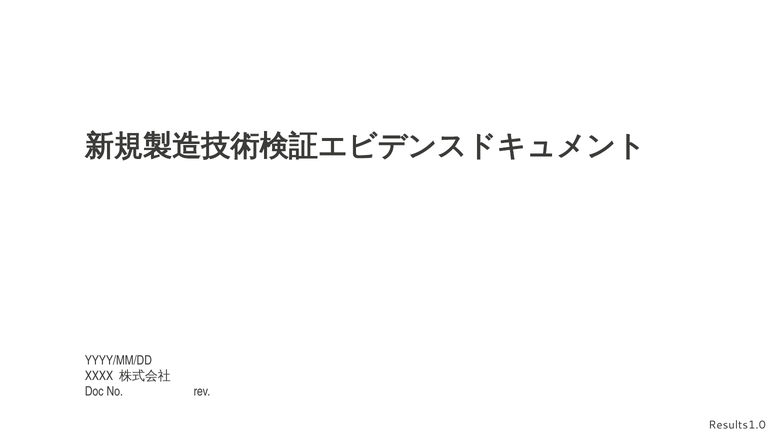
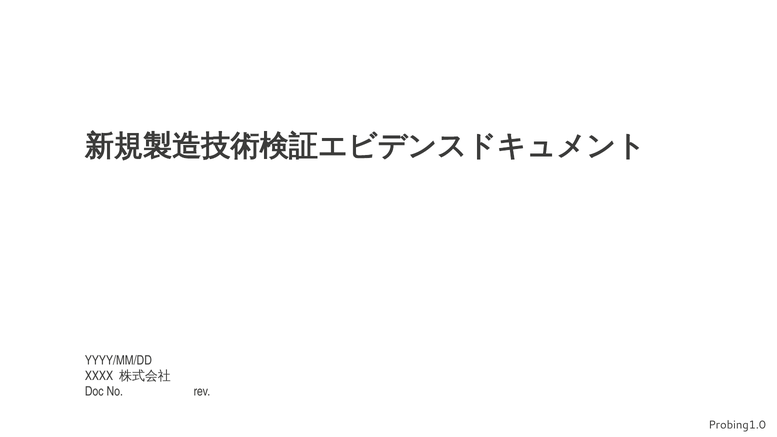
Results1.0: Results1.0 -> Probing1.0 (737, 425)
